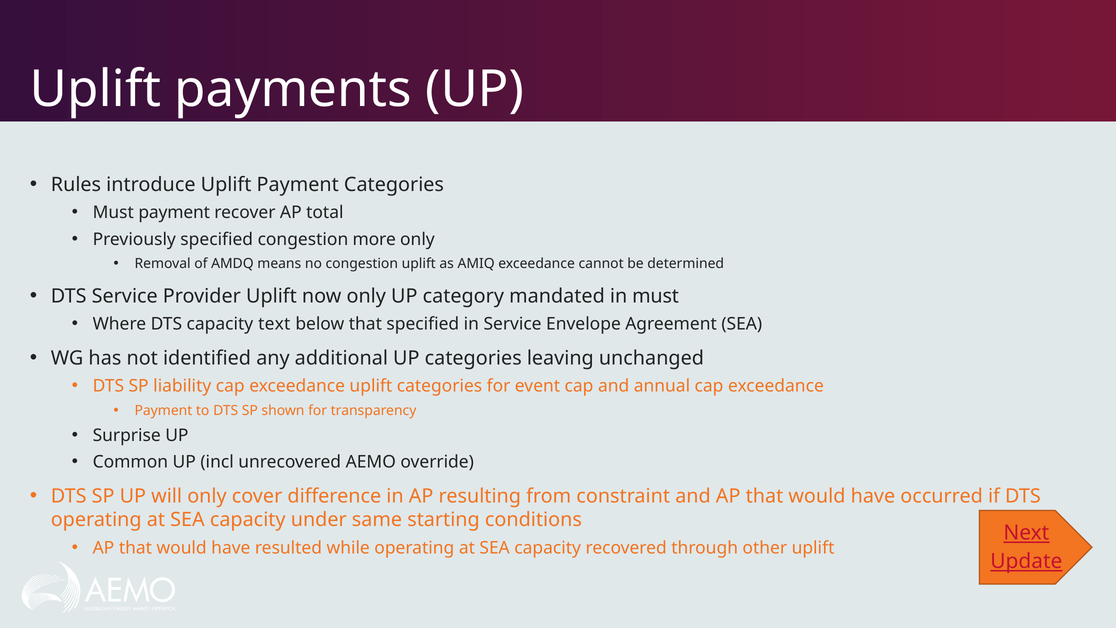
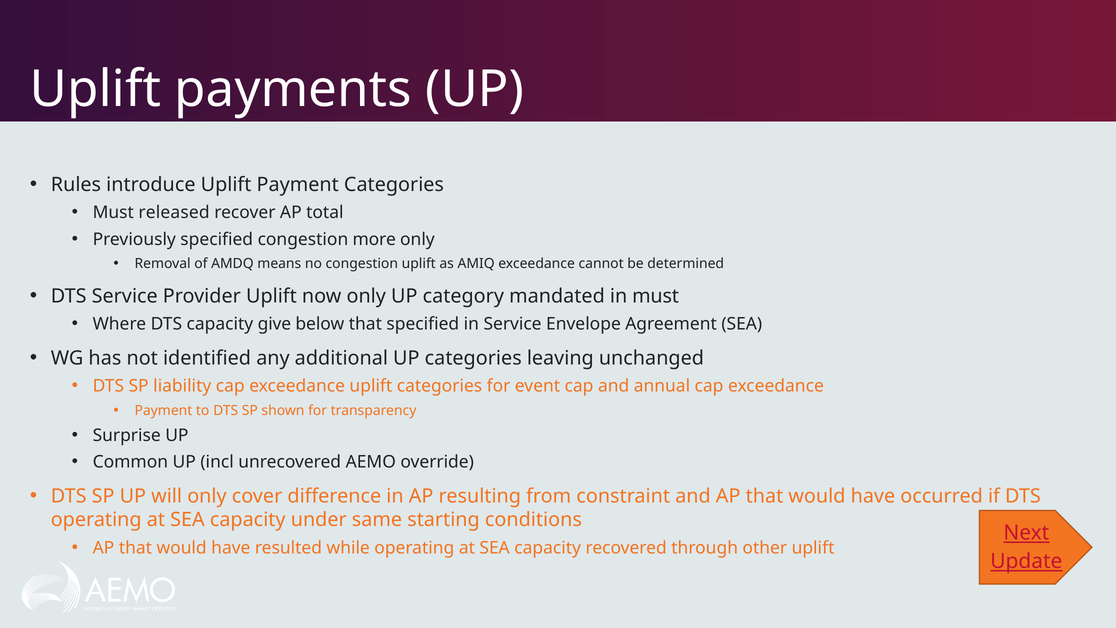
Must payment: payment -> released (174, 212)
text: text -> give (274, 324)
